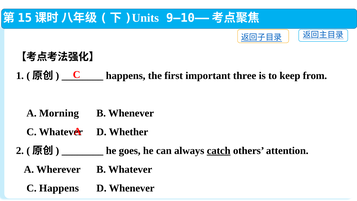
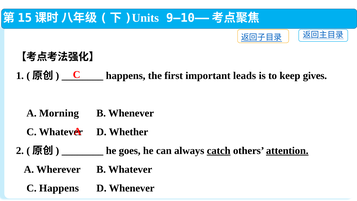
three: three -> leads (245, 76)
from: from -> gives (315, 76)
attention underline: none -> present (287, 151)
